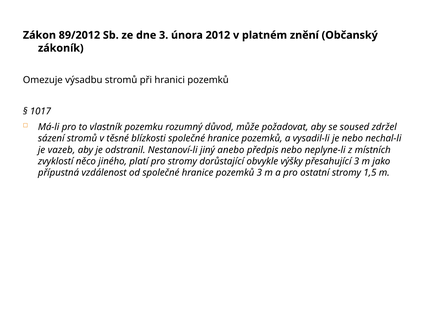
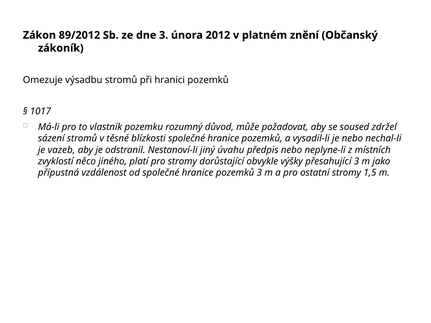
anebo: anebo -> úvahu (231, 150)
